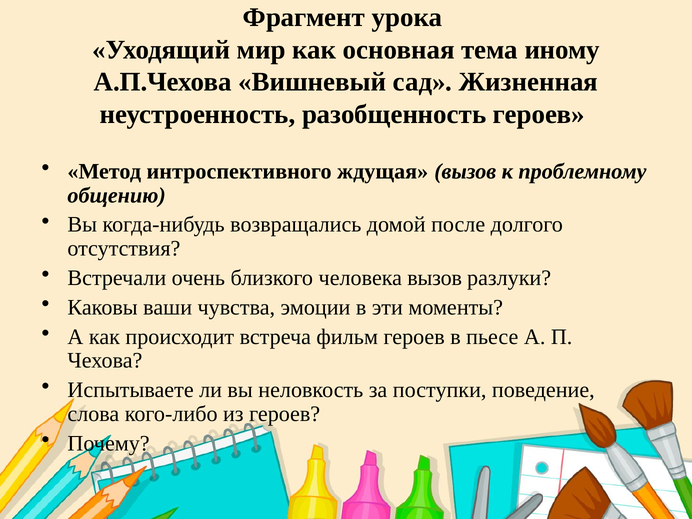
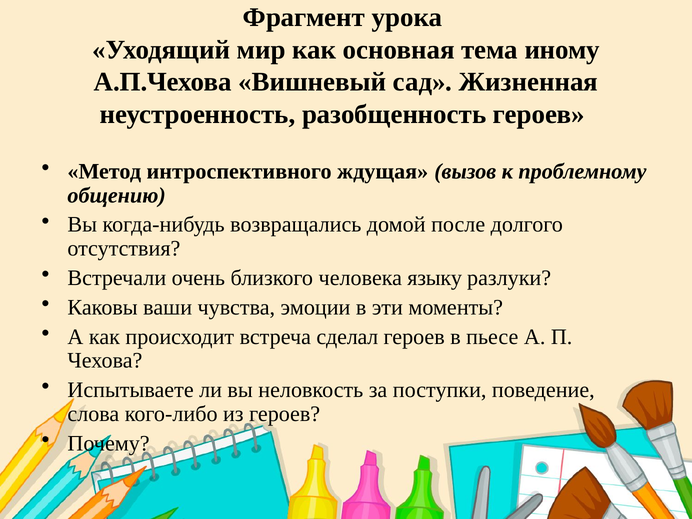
человека вызов: вызов -> языку (435, 278)
фильм: фильм -> сделал (347, 337)
